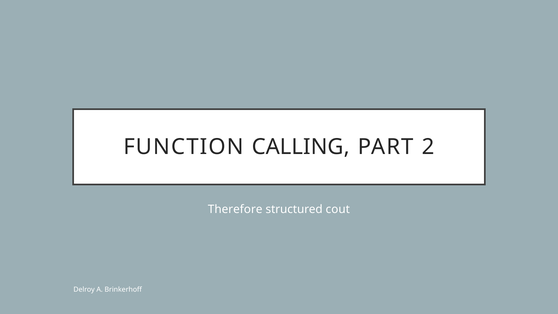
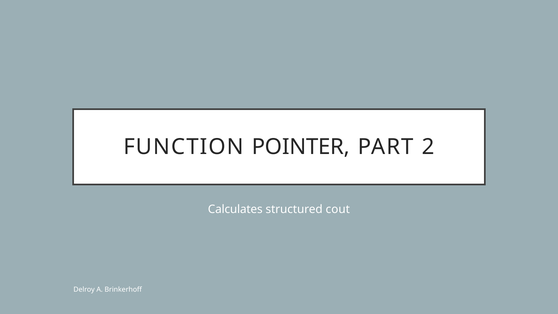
CALLING: CALLING -> POINTER (301, 147)
Therefore: Therefore -> Calculates (235, 209)
